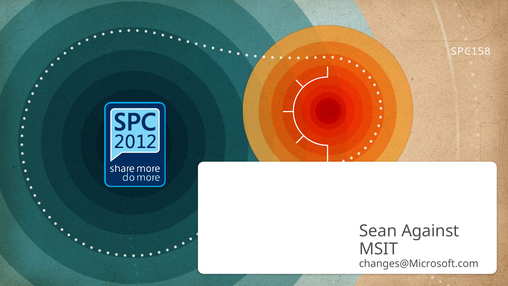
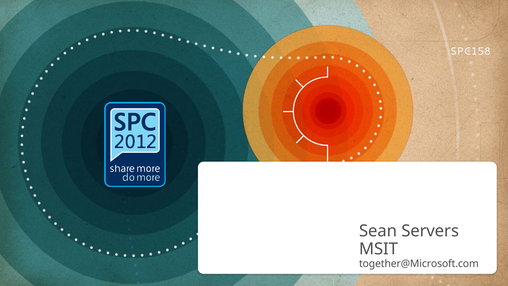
Against: Against -> Servers (430, 231)
changes@Microsoft.com: changes@Microsoft.com -> together@Microsoft.com (419, 263)
